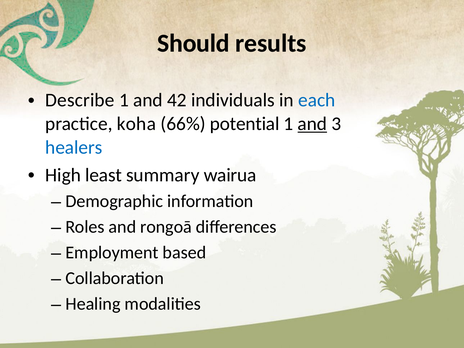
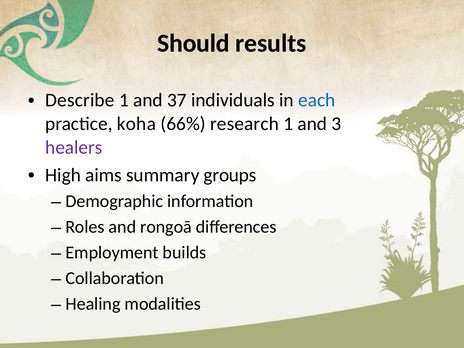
42: 42 -> 37 (177, 100)
potential: potential -> research (244, 124)
and underline: present -> none (312, 124)
healers colour: blue -> purple (74, 147)
least: least -> aims (104, 175)
wairua: wairua -> groups (230, 175)
based: based -> builds (184, 253)
